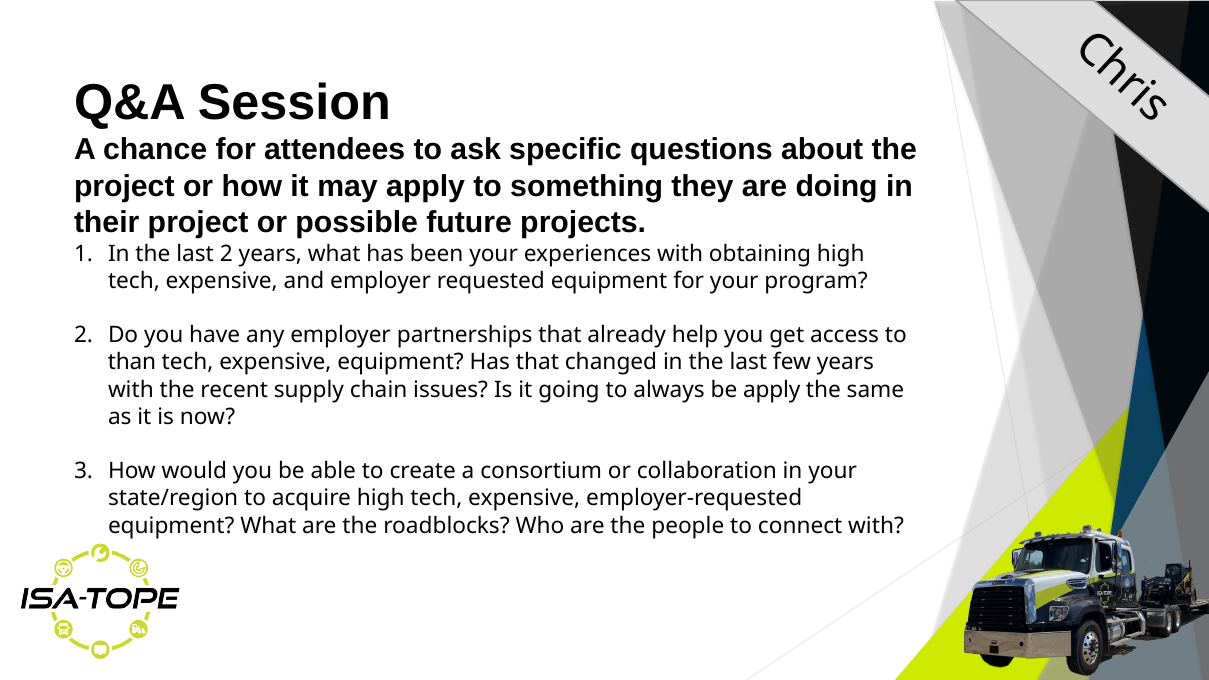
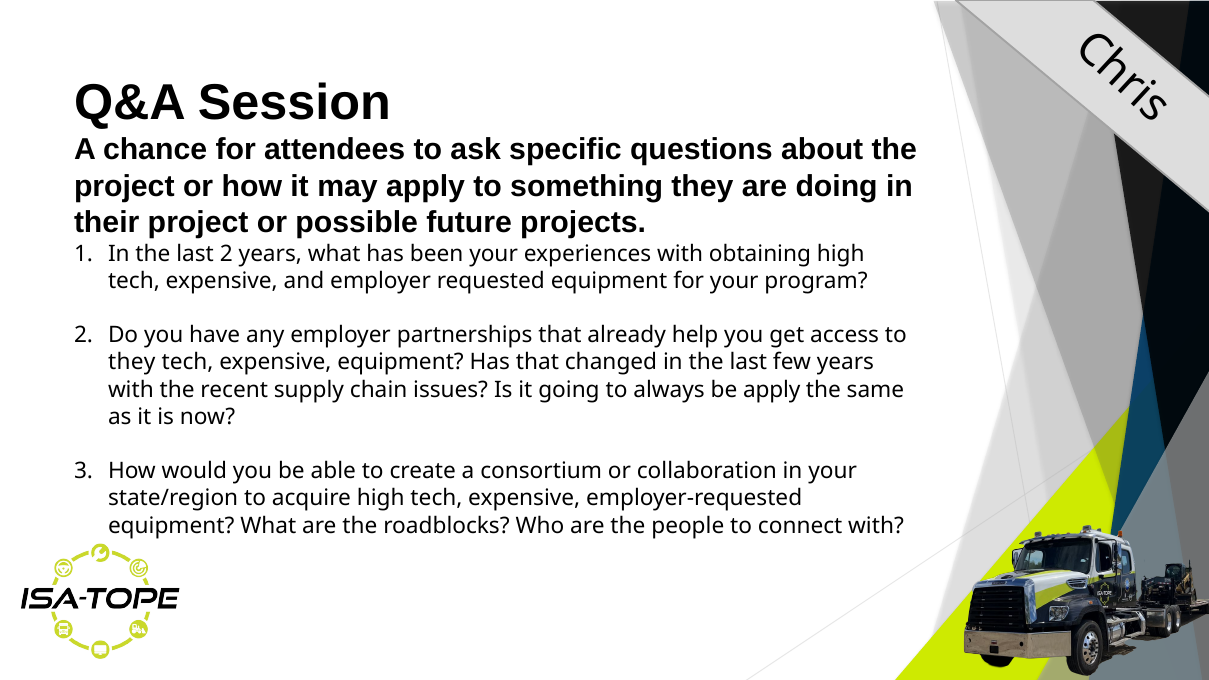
than: than -> they (132, 362)
